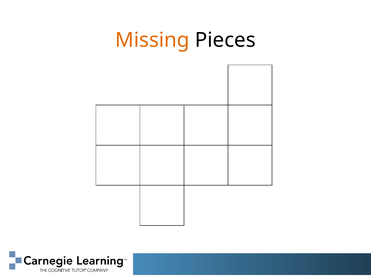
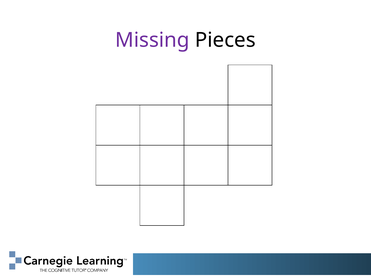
Missing colour: orange -> purple (152, 40)
